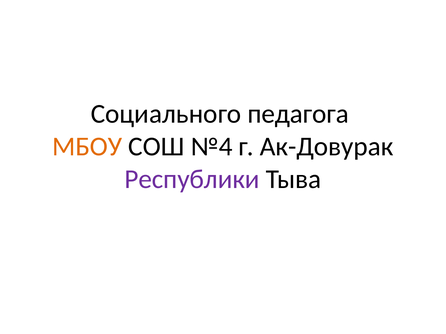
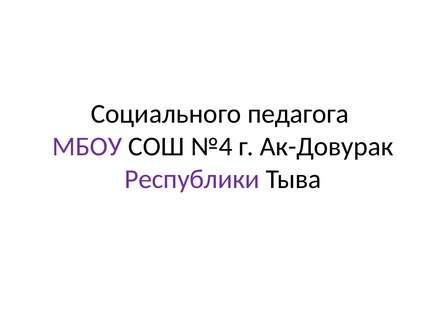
МБОУ colour: orange -> purple (87, 147)
